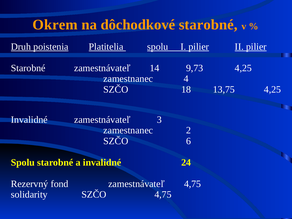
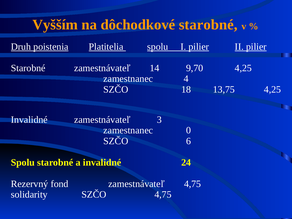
Okrem: Okrem -> Vyšším (55, 25)
9,73: 9,73 -> 9,70 (195, 68)
2: 2 -> 0 (189, 130)
